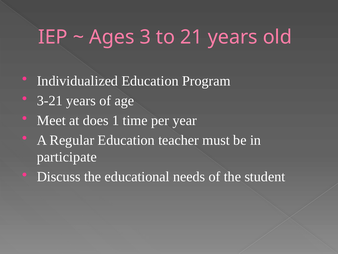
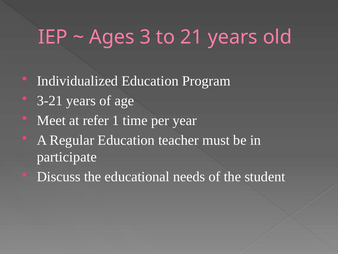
does: does -> refer (96, 120)
